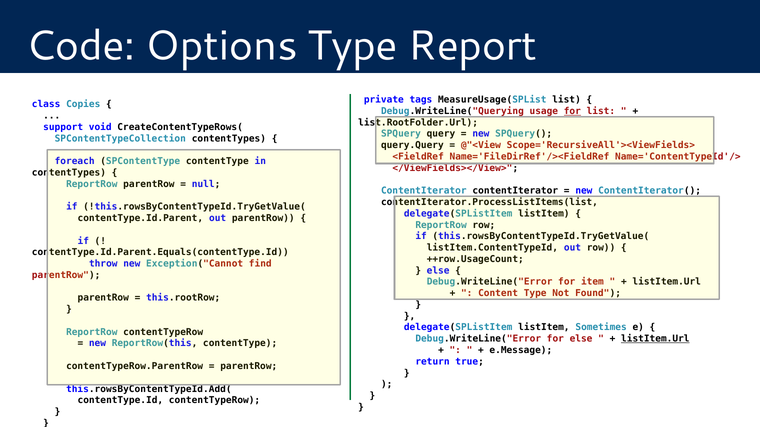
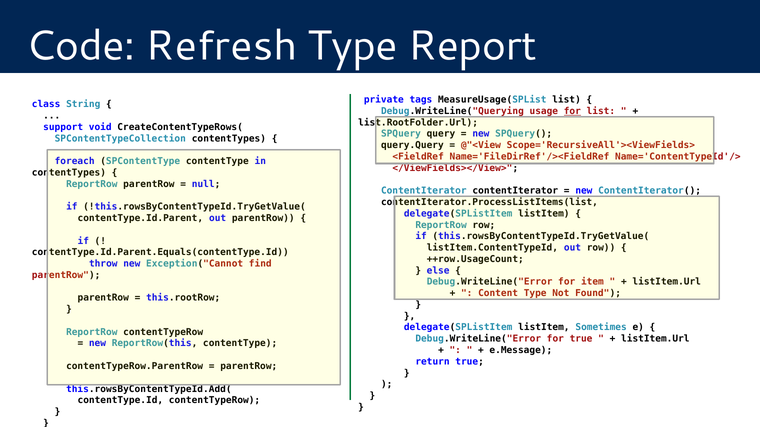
Options: Options -> Refresh (221, 46)
Copies: Copies -> String (83, 104)
for else: else -> true (581, 339)
listItem.Url underline: present -> none (655, 339)
